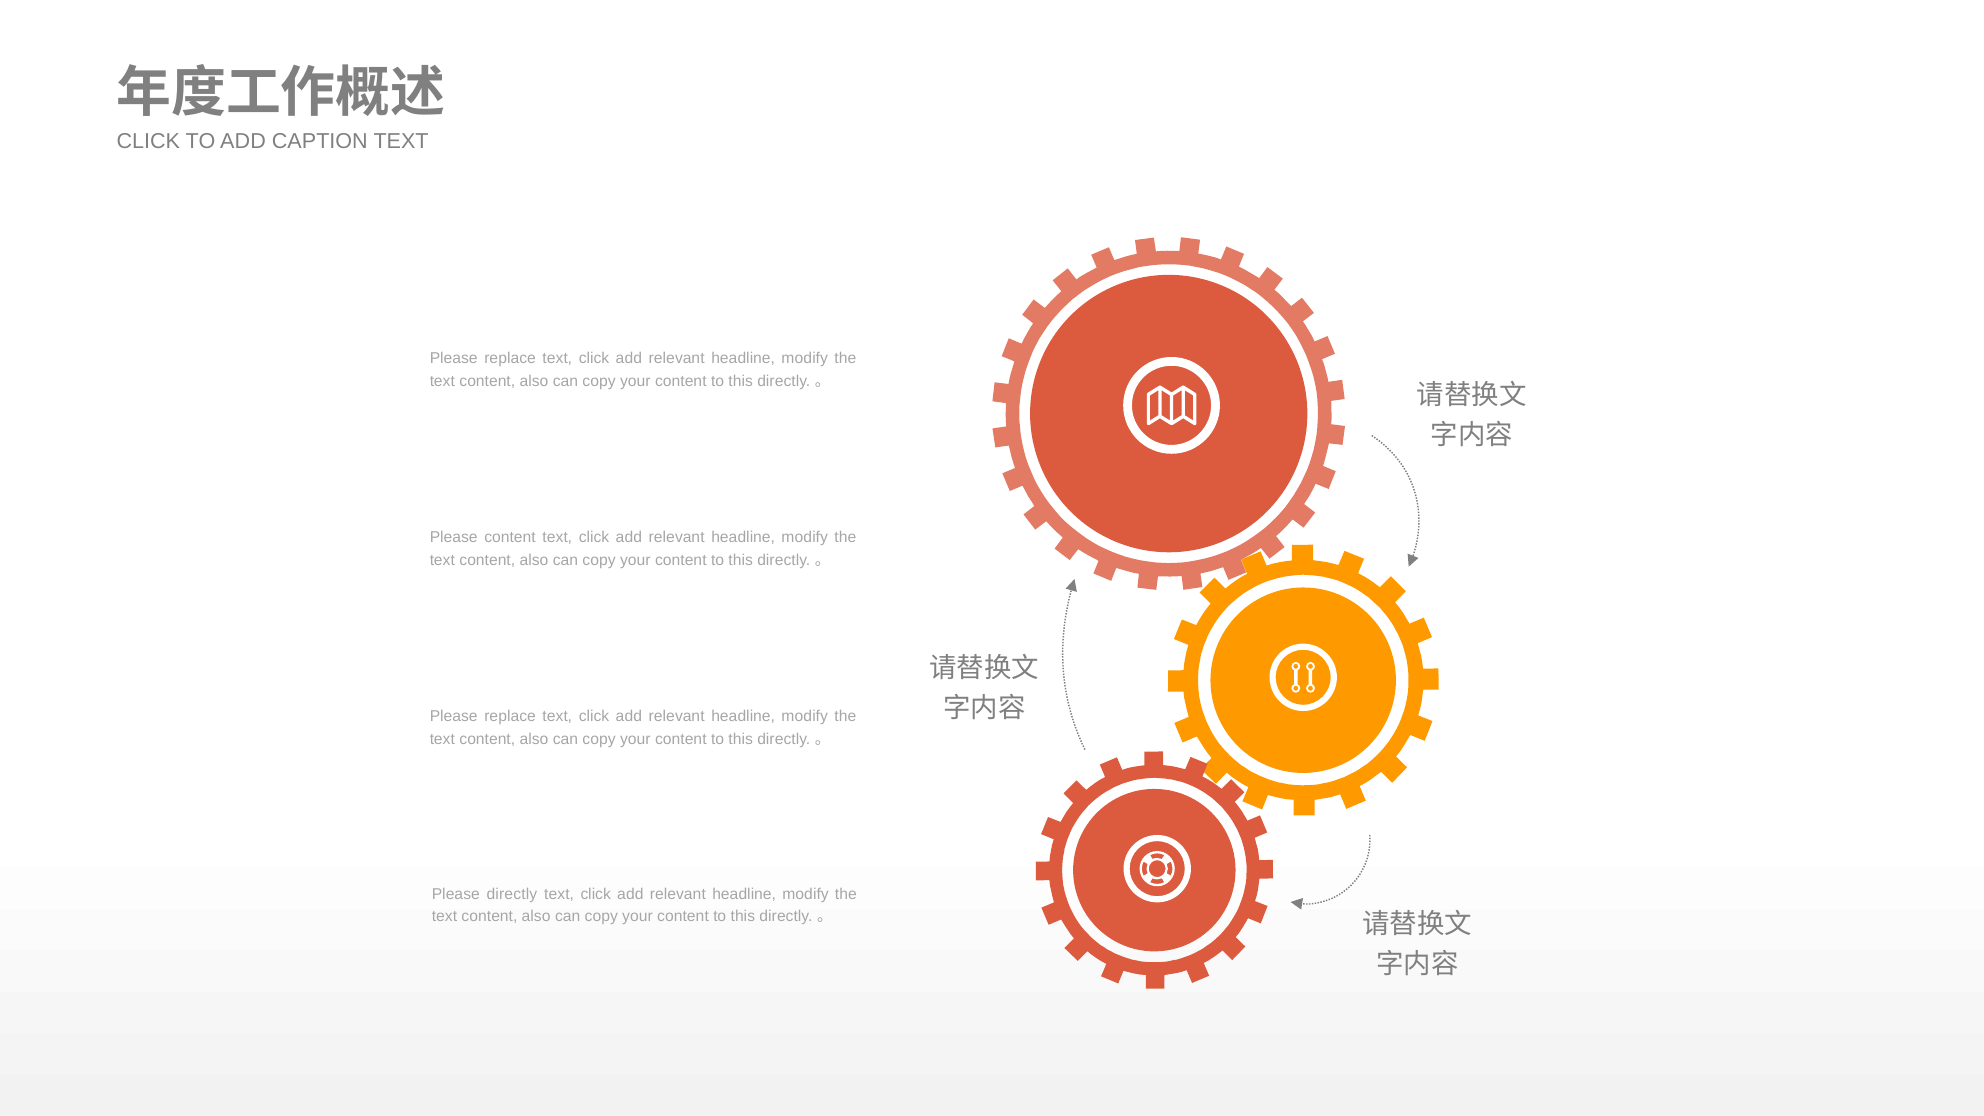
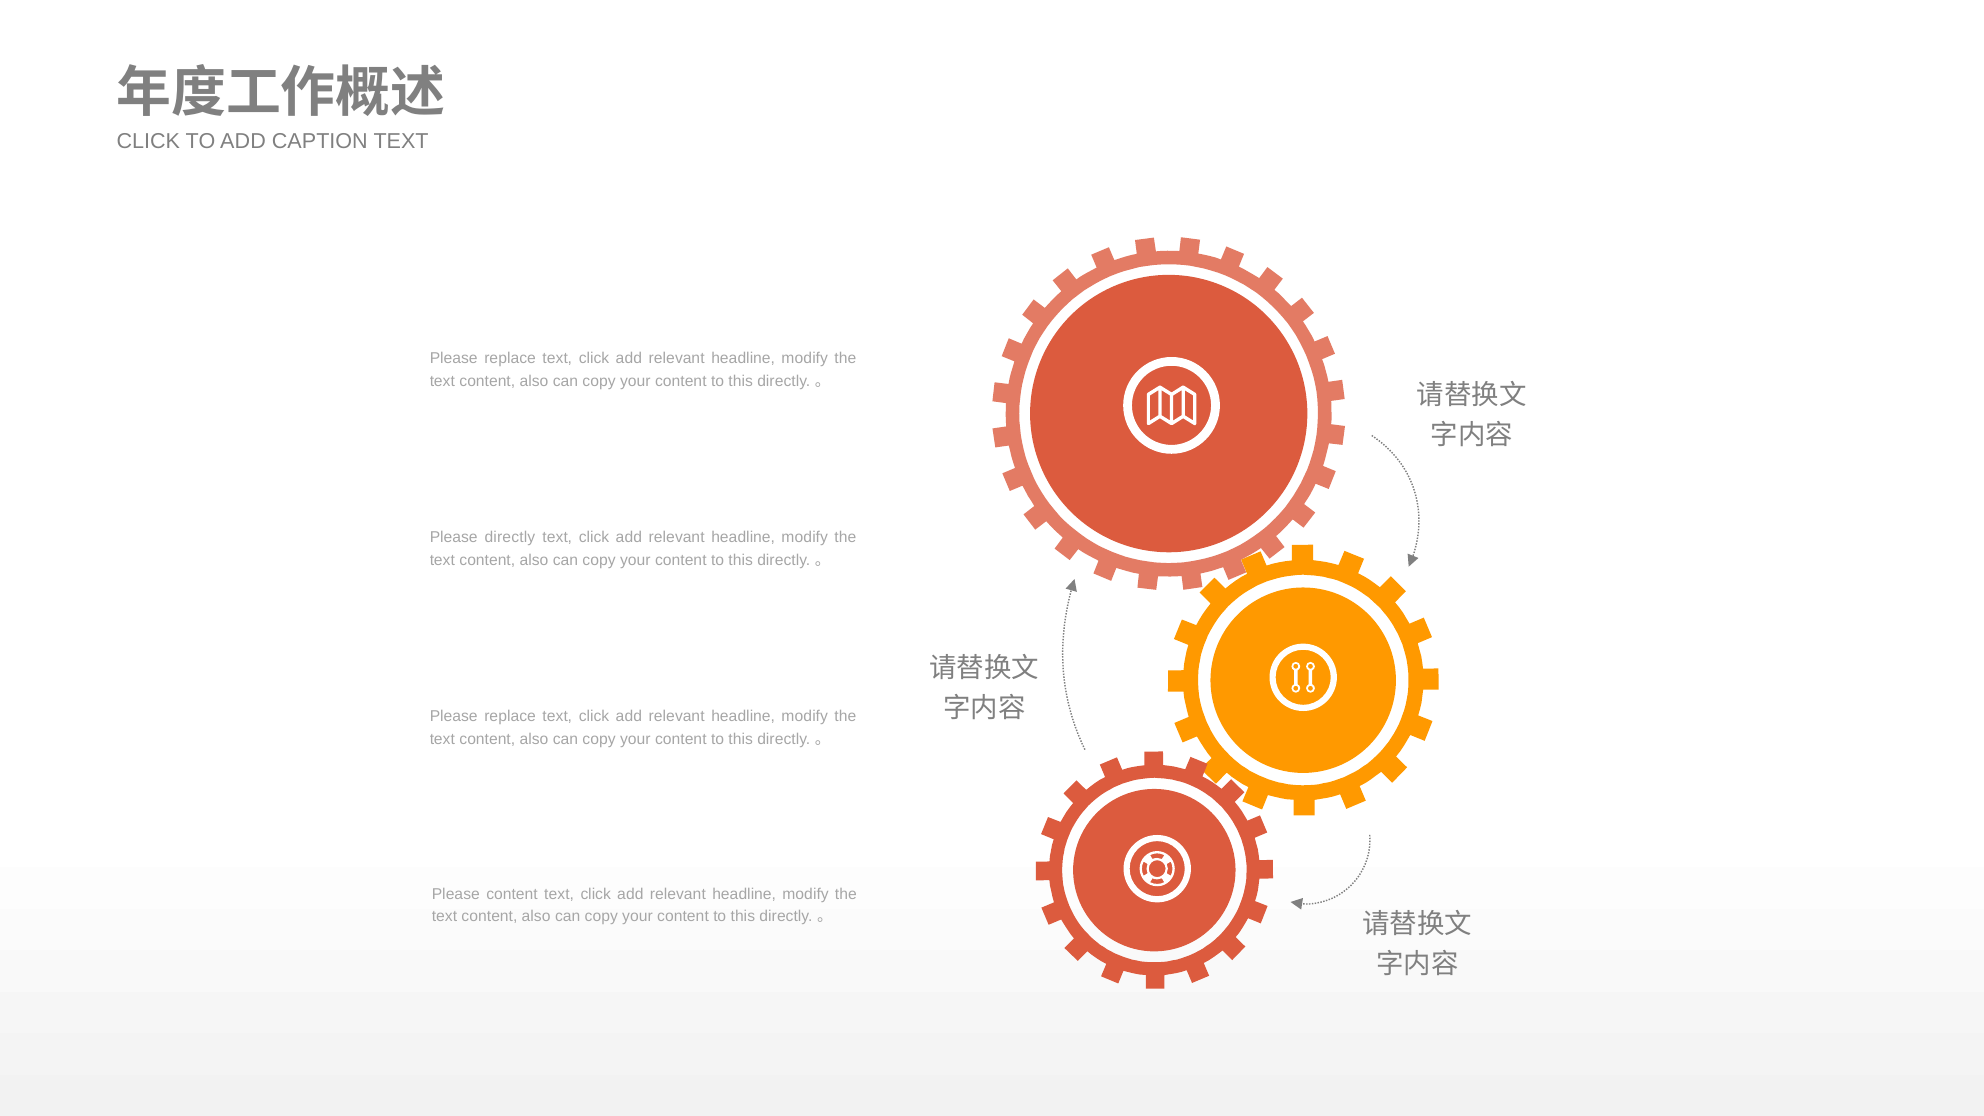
Please content: content -> directly (510, 537)
Please directly: directly -> content (512, 894)
